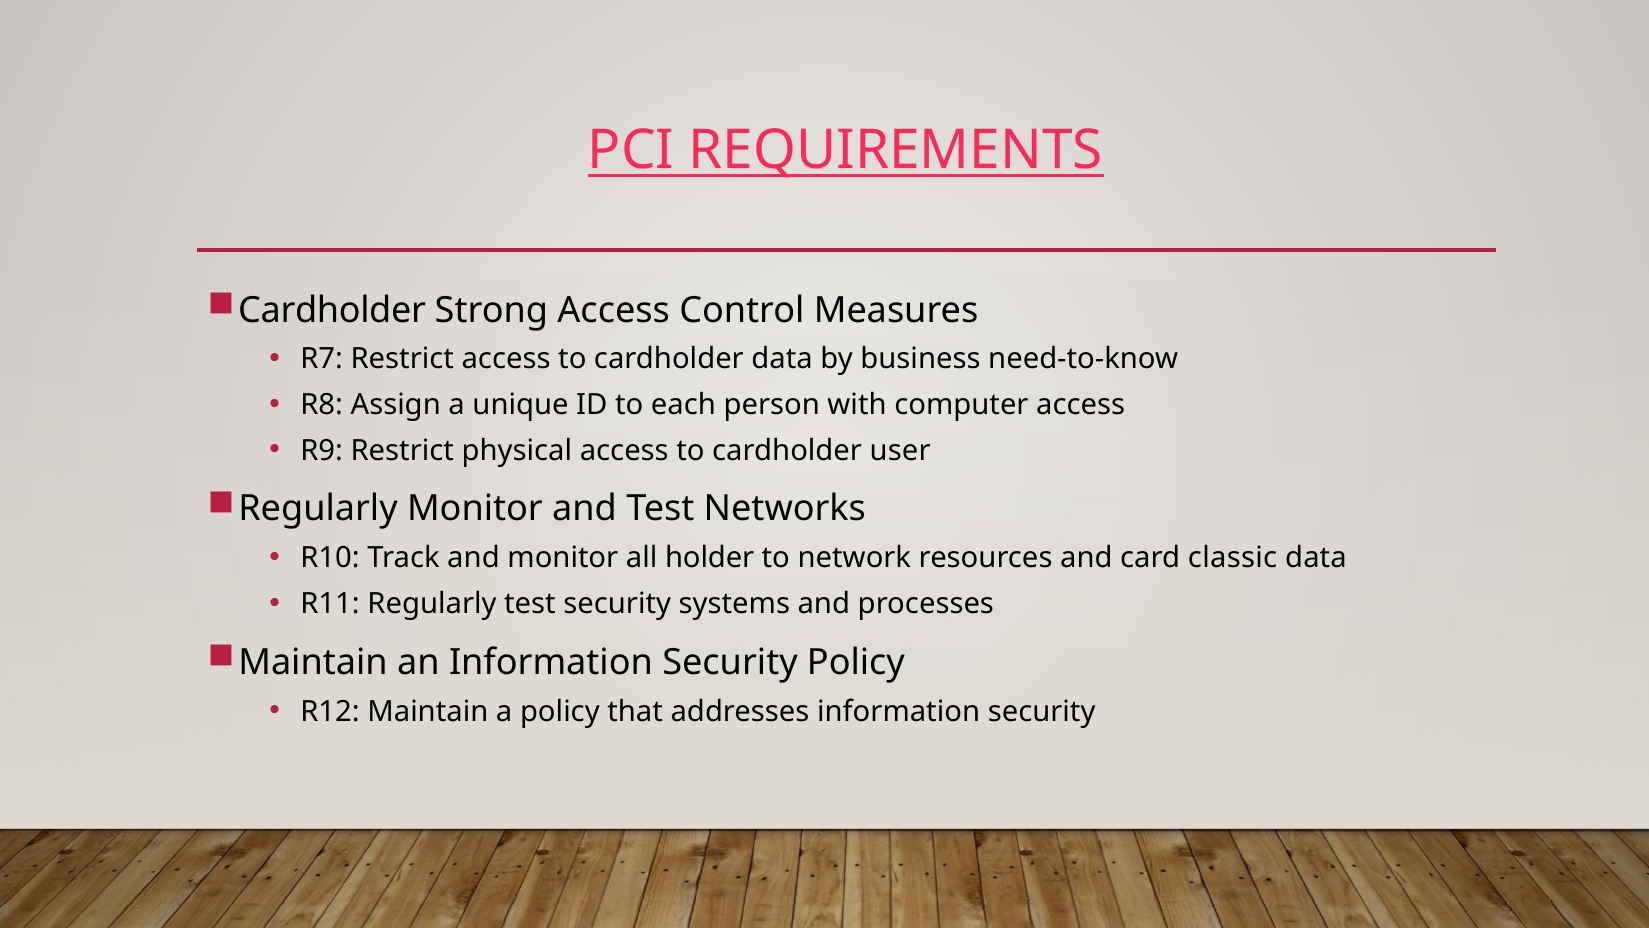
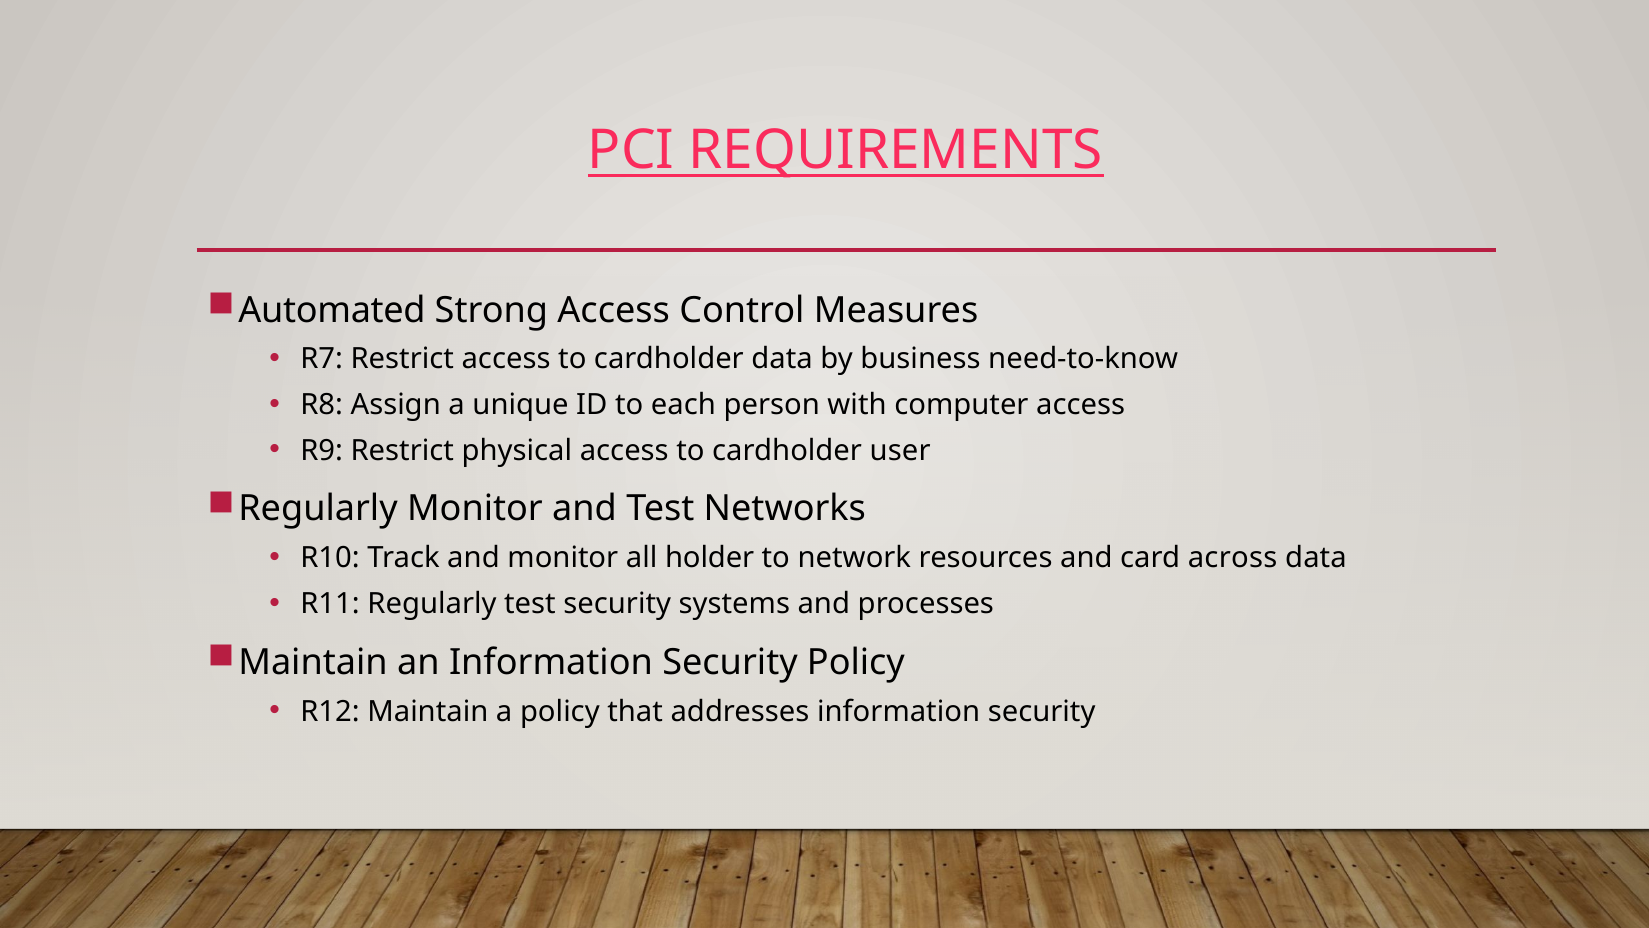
Cardholder: Cardholder -> Automated (332, 310)
classic: classic -> across (1233, 558)
